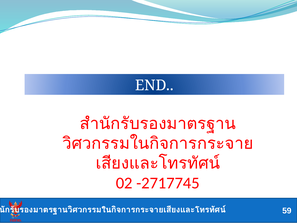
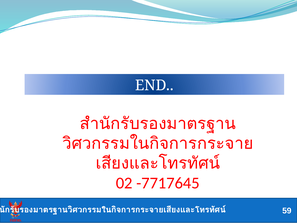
-2717745: -2717745 -> -7717645 (168, 183)
